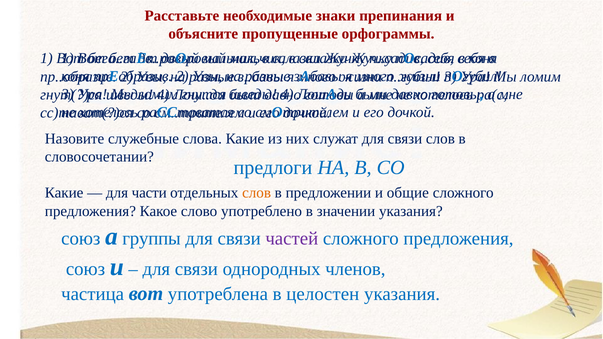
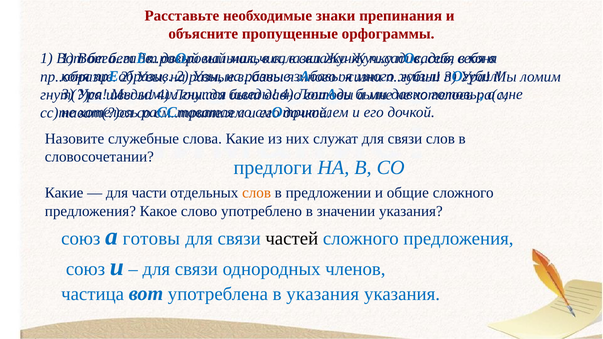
а группы: группы -> готовы (151, 239)
частей colour: purple -> black (292, 239)
в целостен: целостен -> указания (323, 294)
